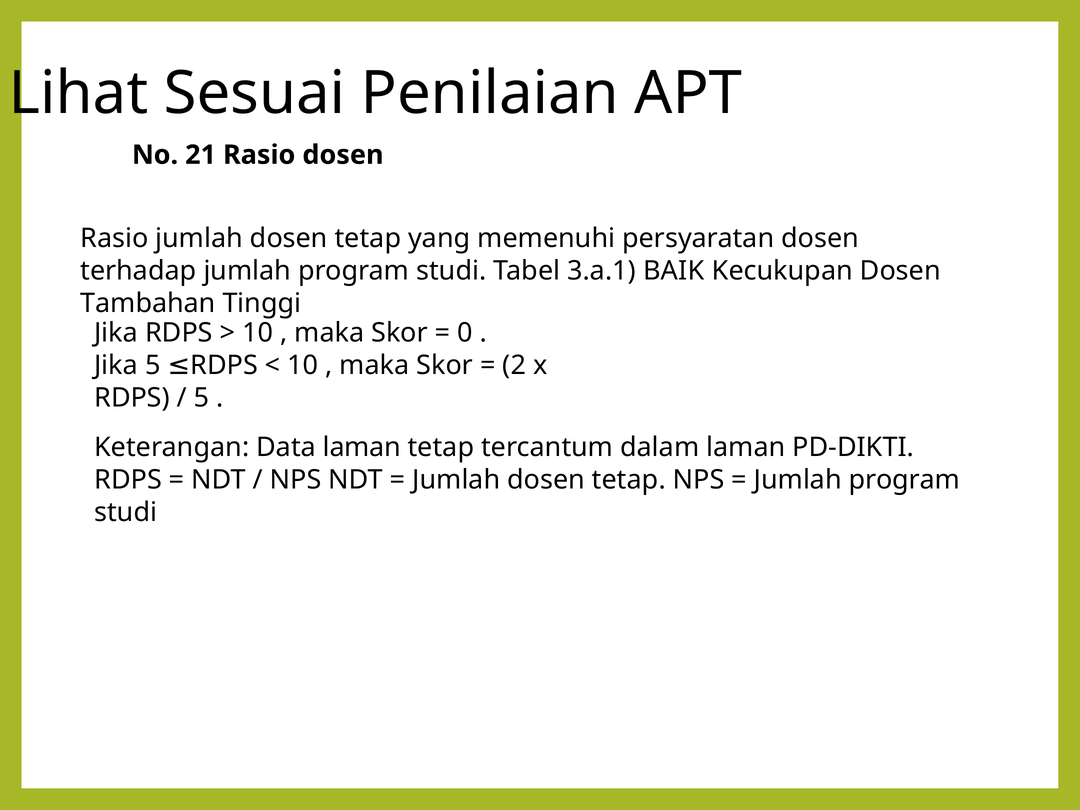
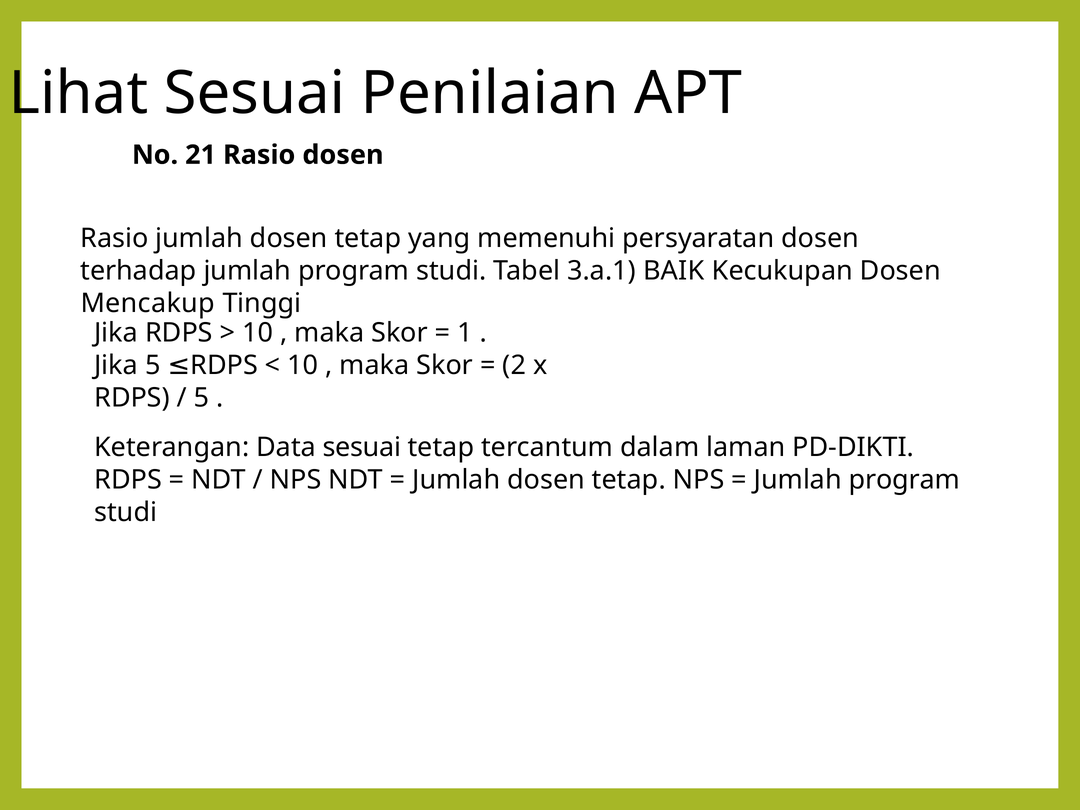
Tambahan: Tambahan -> Mencakup (148, 303)
0: 0 -> 1 (465, 333)
Data laman: laman -> sesuai (362, 447)
